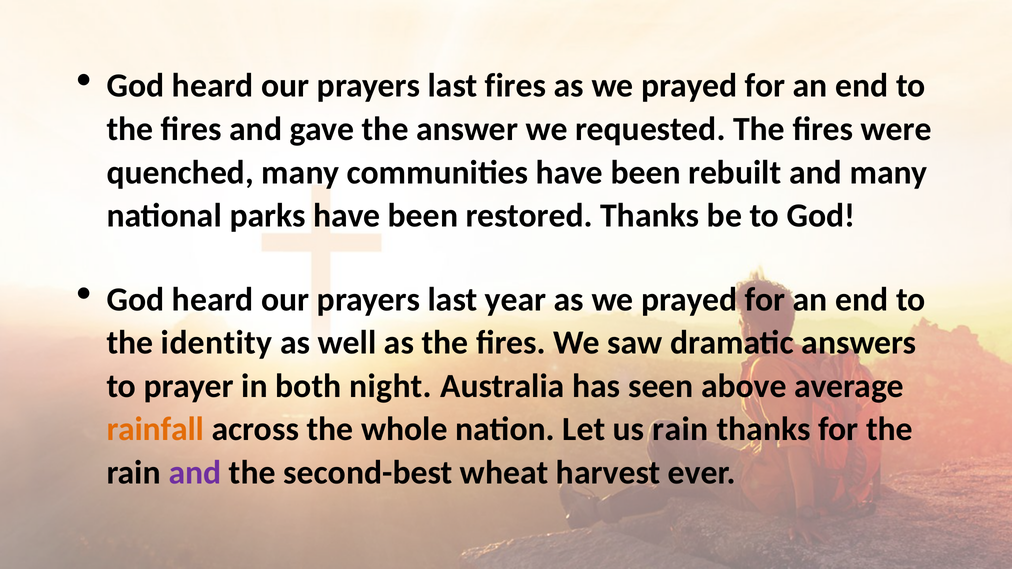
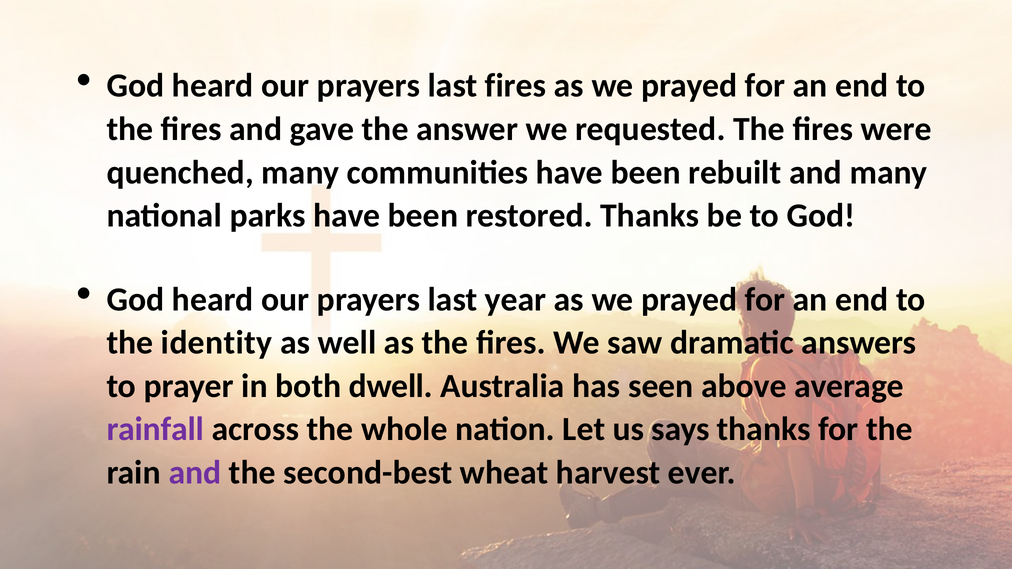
night: night -> dwell (391, 386)
rainfall colour: orange -> purple (155, 429)
us rain: rain -> says (681, 429)
